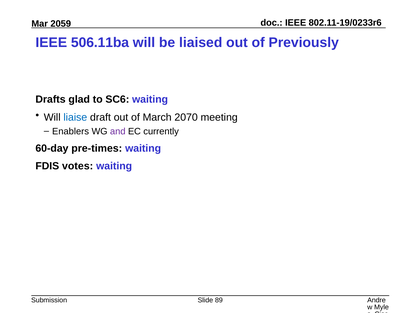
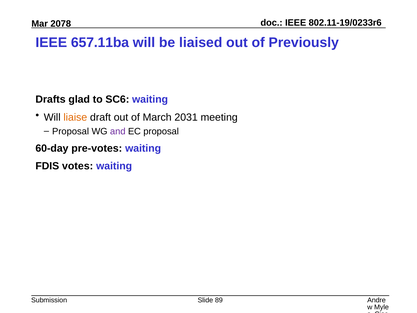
2059: 2059 -> 2078 (61, 24)
506.11ba: 506.11ba -> 657.11ba (100, 43)
liaise colour: blue -> orange (75, 117)
2070: 2070 -> 2031 (186, 117)
Enablers: Enablers -> Proposal (71, 131)
EC currently: currently -> proposal (161, 131)
pre-times: pre-times -> pre-votes (97, 148)
